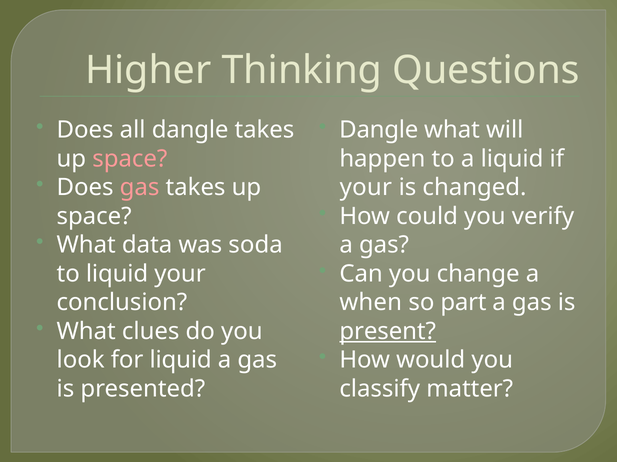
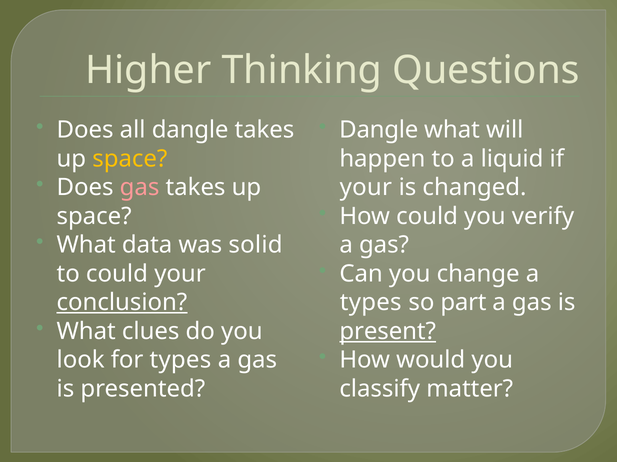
space colour: pink -> yellow (130, 159)
soda: soda -> solid (256, 245)
to liquid: liquid -> could (117, 274)
conclusion underline: none -> present (122, 303)
when: when -> types (371, 303)
for liquid: liquid -> types (180, 361)
